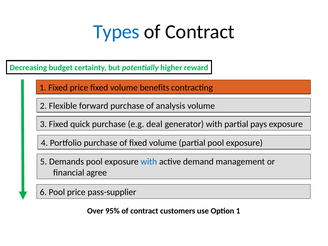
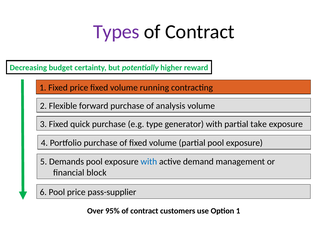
Types colour: blue -> purple (116, 32)
benefits: benefits -> running (154, 88)
deal: deal -> type (154, 124)
pays: pays -> take (259, 124)
agree: agree -> block (97, 173)
